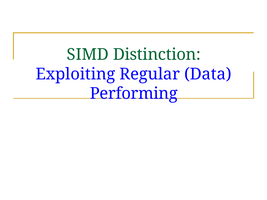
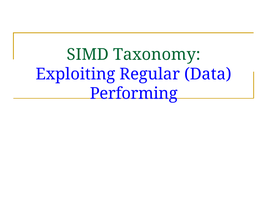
Distinction: Distinction -> Taxonomy (157, 55)
